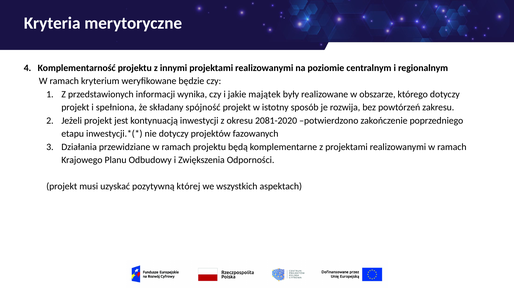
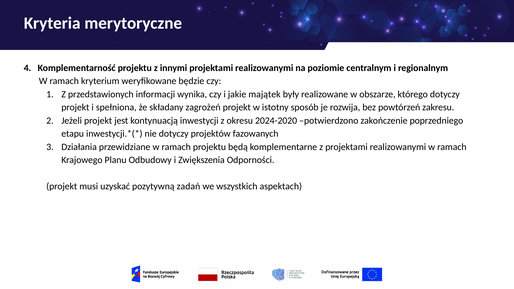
spójność: spójność -> zagrożeń (203, 107)
2081-2020: 2081-2020 -> 2024-2020 (276, 121)
której: której -> zadań (188, 186)
